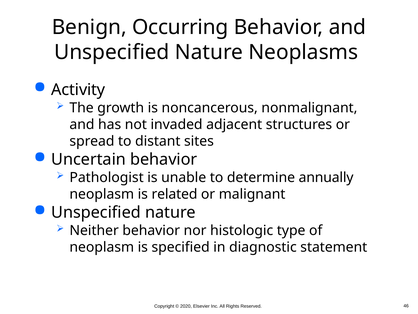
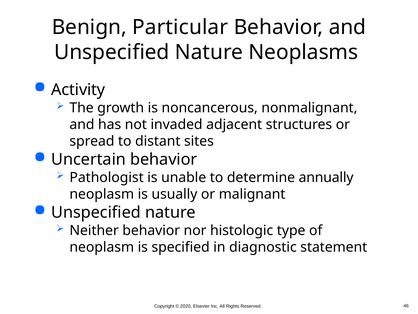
Occurring: Occurring -> Particular (180, 27)
related: related -> usually (174, 194)
